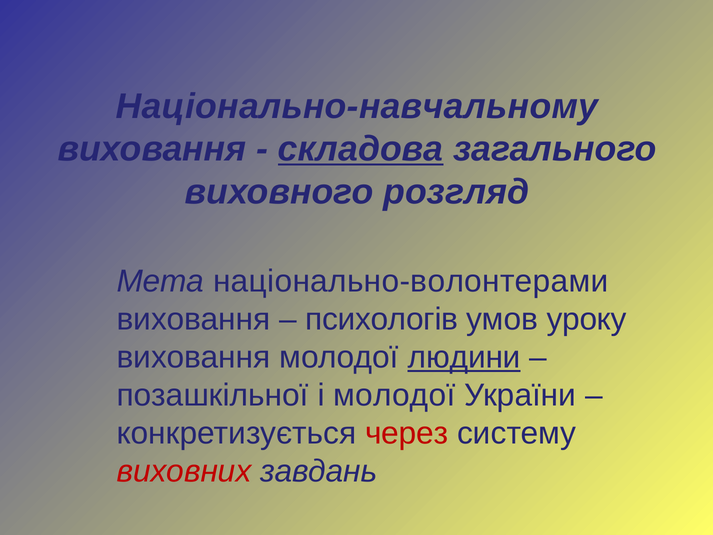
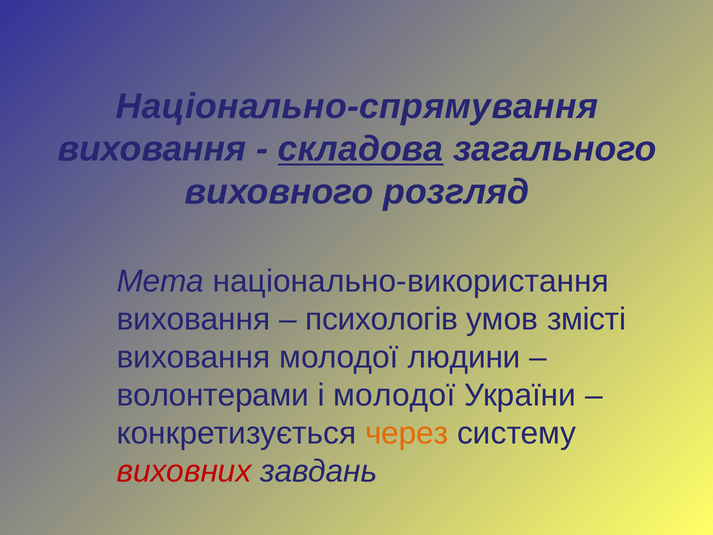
Національно-навчальному: Національно-навчальному -> Національно-спрямування (357, 106)
національно-волонтерами: національно-волонтерами -> національно-використання (411, 281)
уроку: уроку -> змісті (587, 319)
людини underline: present -> none (464, 357)
позашкільної: позашкільної -> волонтерами (213, 395)
через colour: red -> orange (407, 433)
